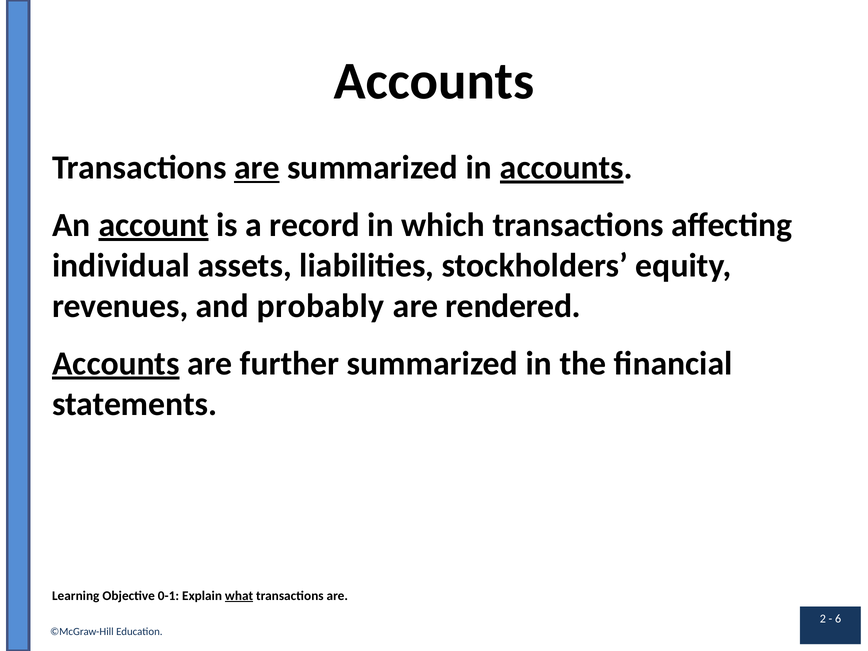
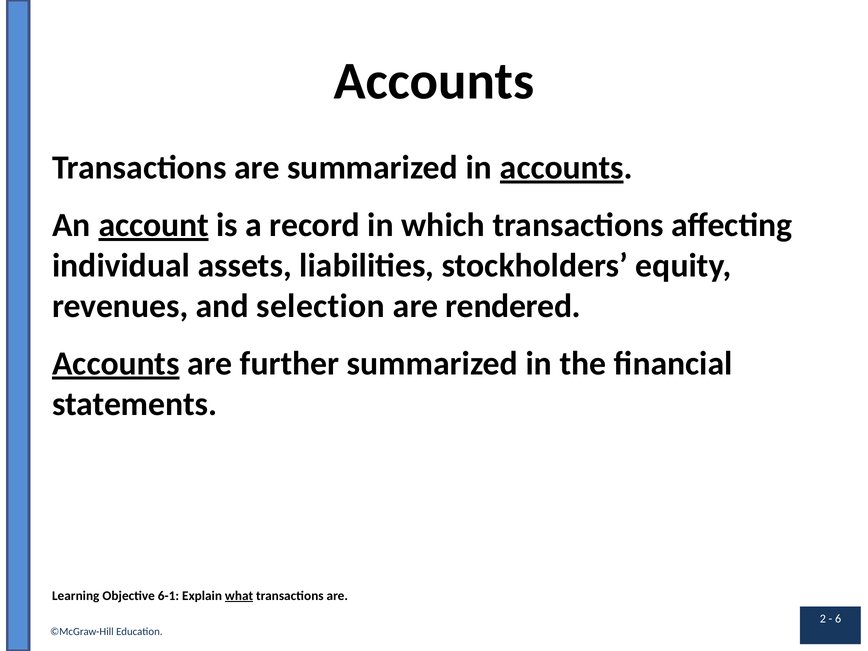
are underline: present -> none (257, 168)
probably: probably -> selection (321, 306)
0-1: 0-1 -> 6-1 (168, 596)
